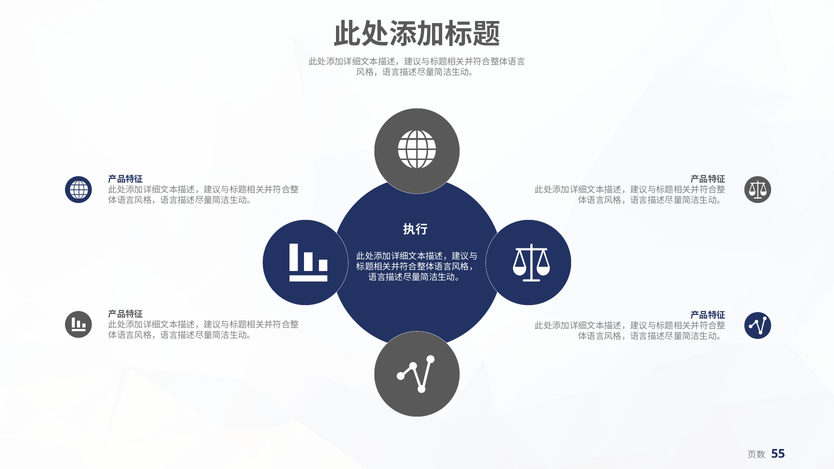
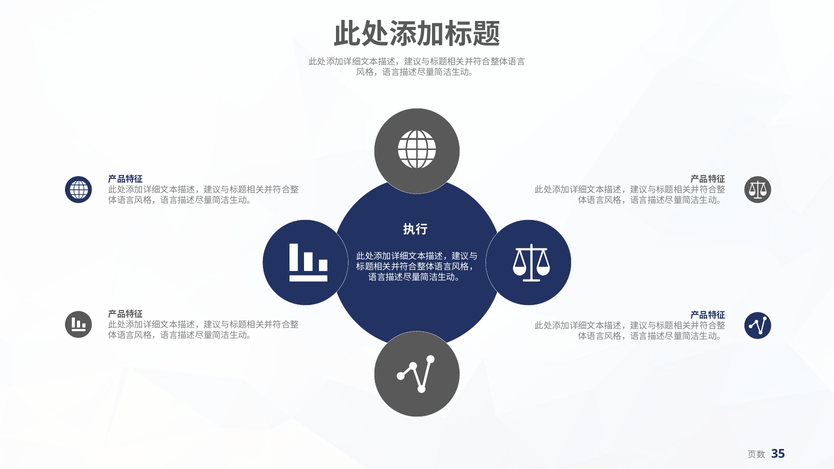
55: 55 -> 35 (778, 454)
